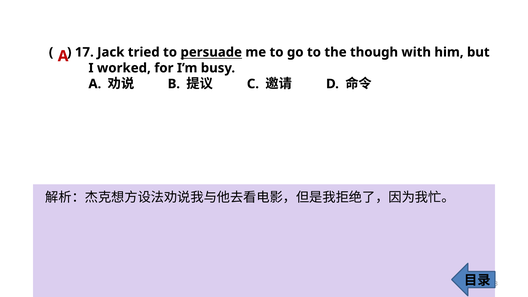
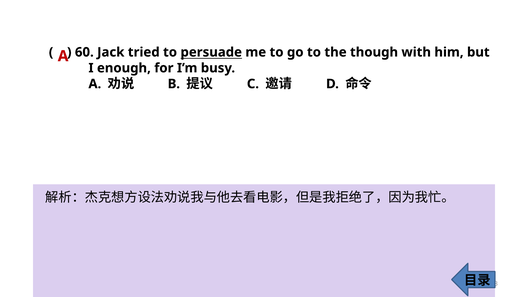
17: 17 -> 60 (84, 52)
worked: worked -> enough (124, 68)
